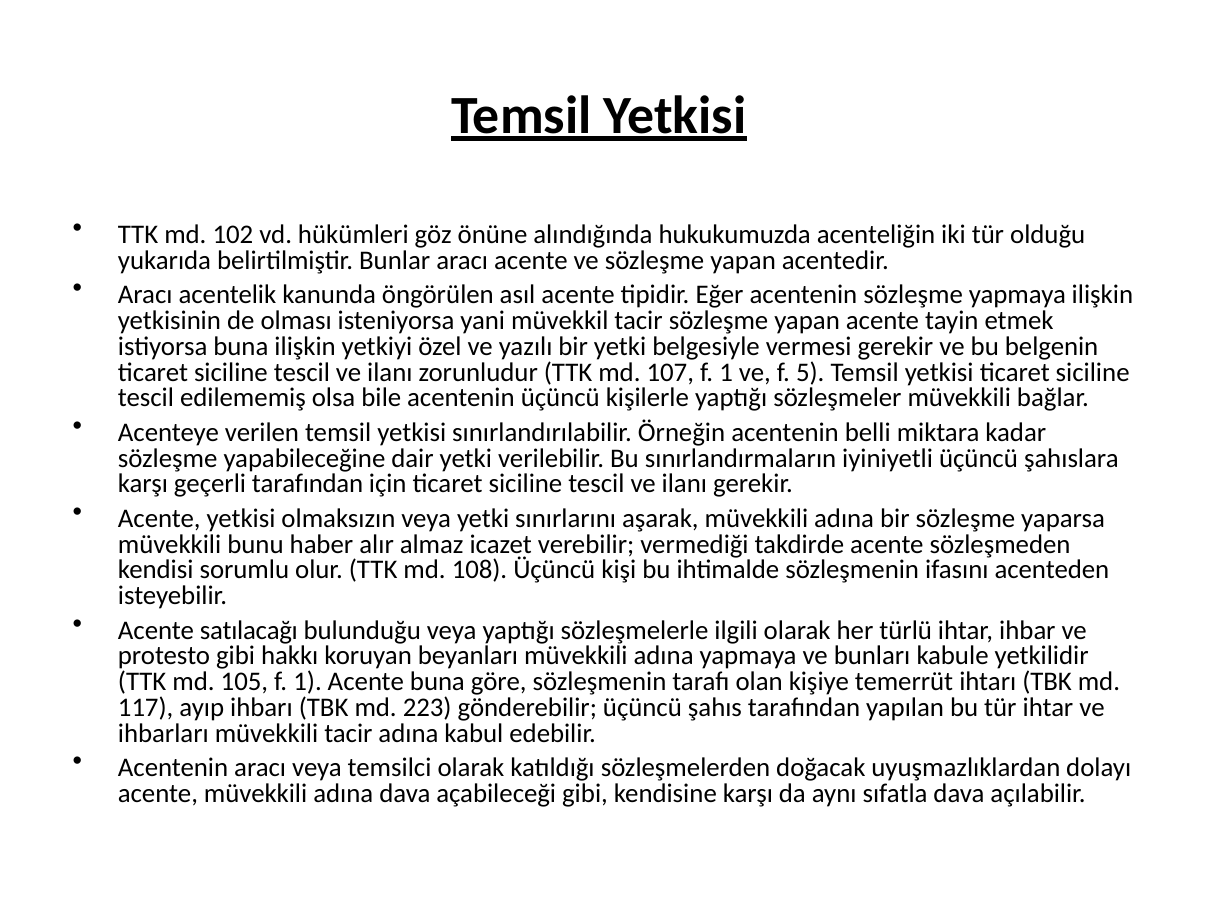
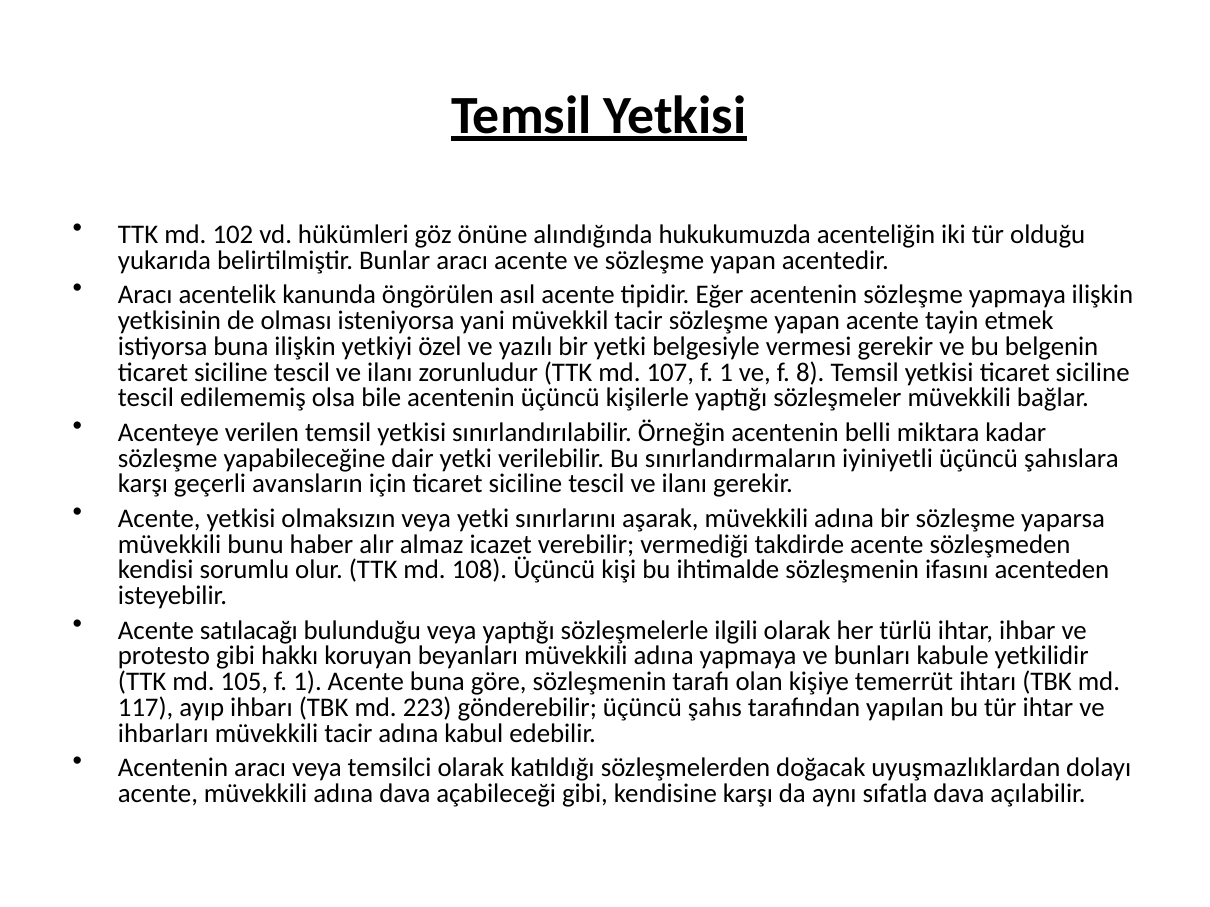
5: 5 -> 8 (810, 372)
geçerli tarafından: tarafından -> avansların (307, 484)
